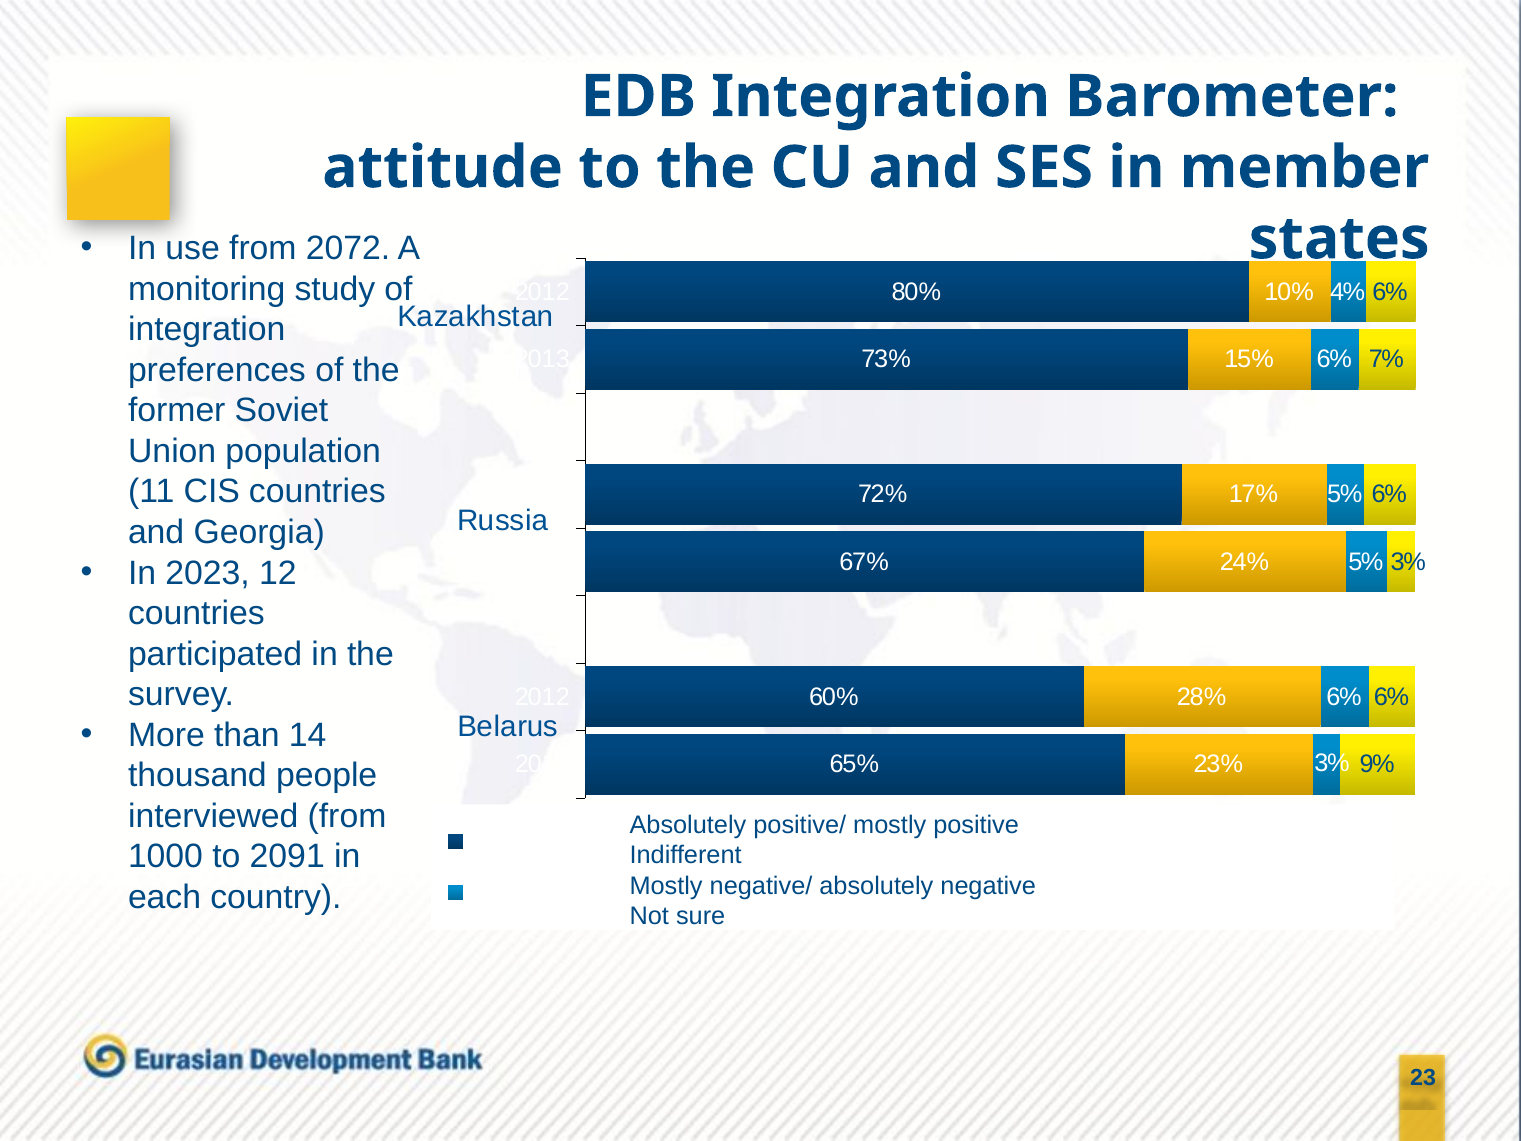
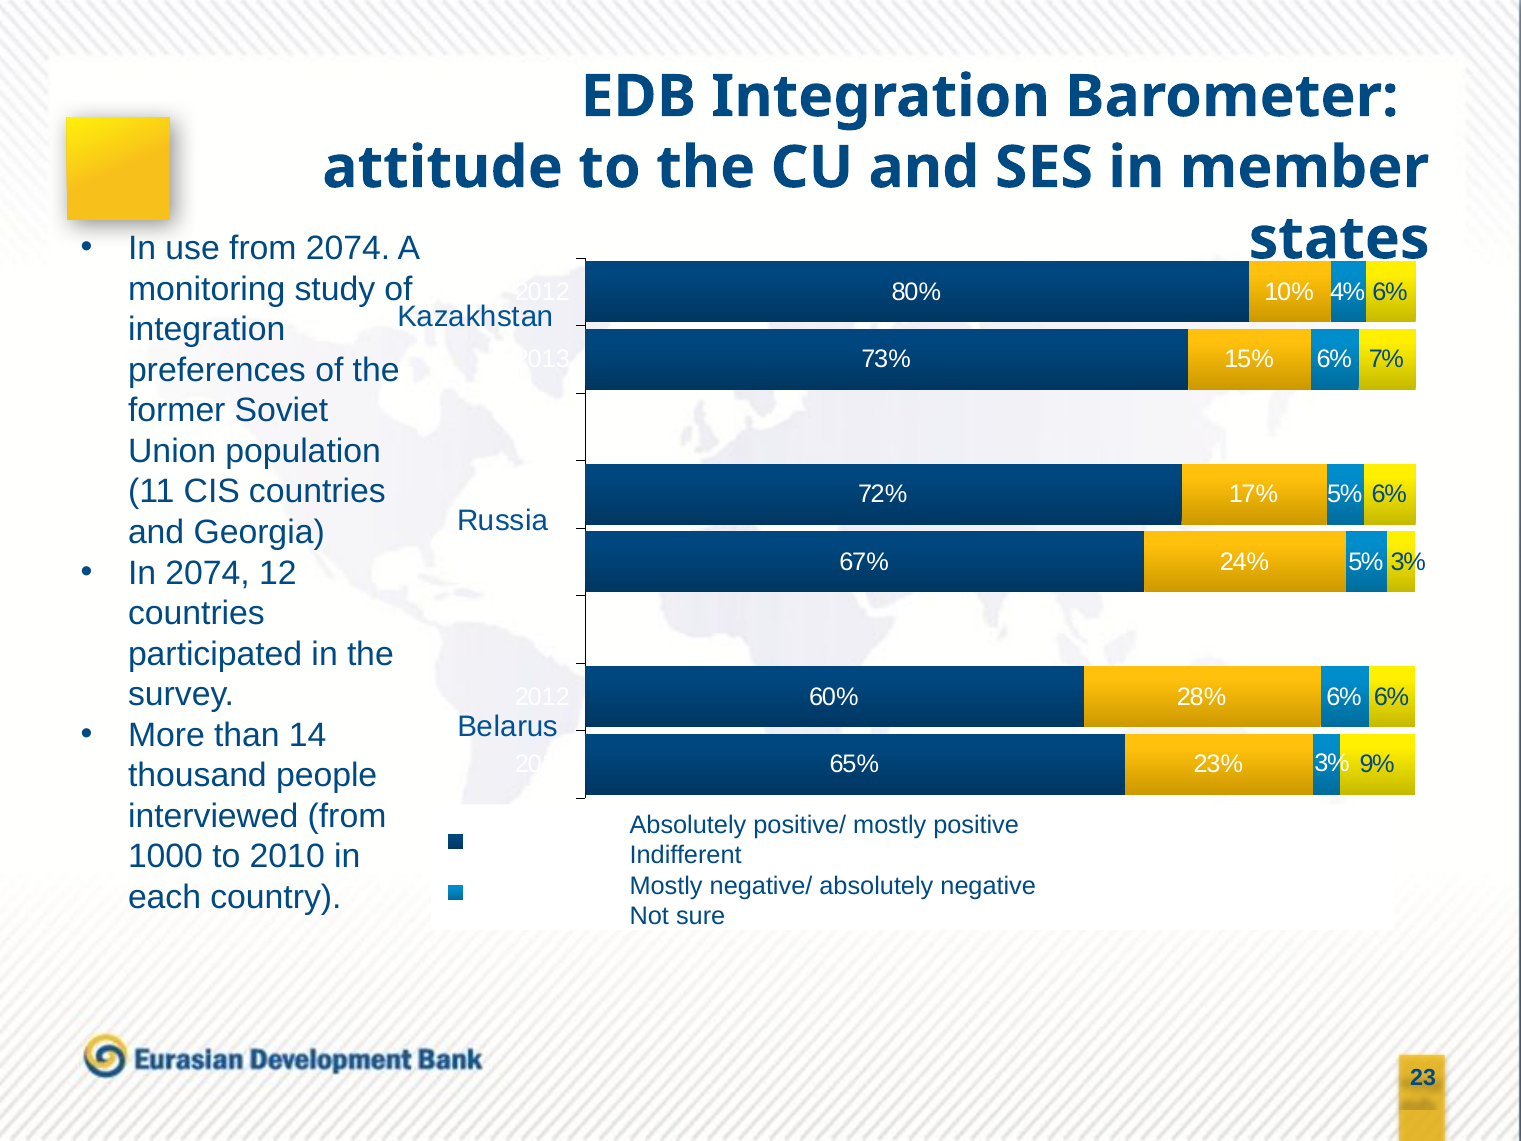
from 2072: 2072 -> 2074 (348, 249)
In 2023: 2023 -> 2074 (208, 573)
2091: 2091 -> 2010 (287, 857)
